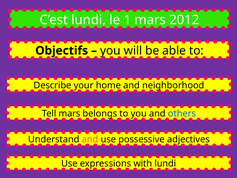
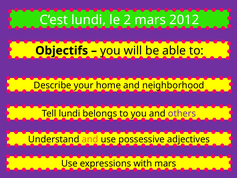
1: 1 -> 2 (127, 20)
Tell mars: mars -> lundi (70, 113)
others colour: blue -> purple (182, 113)
with lundi: lundi -> mars (165, 163)
